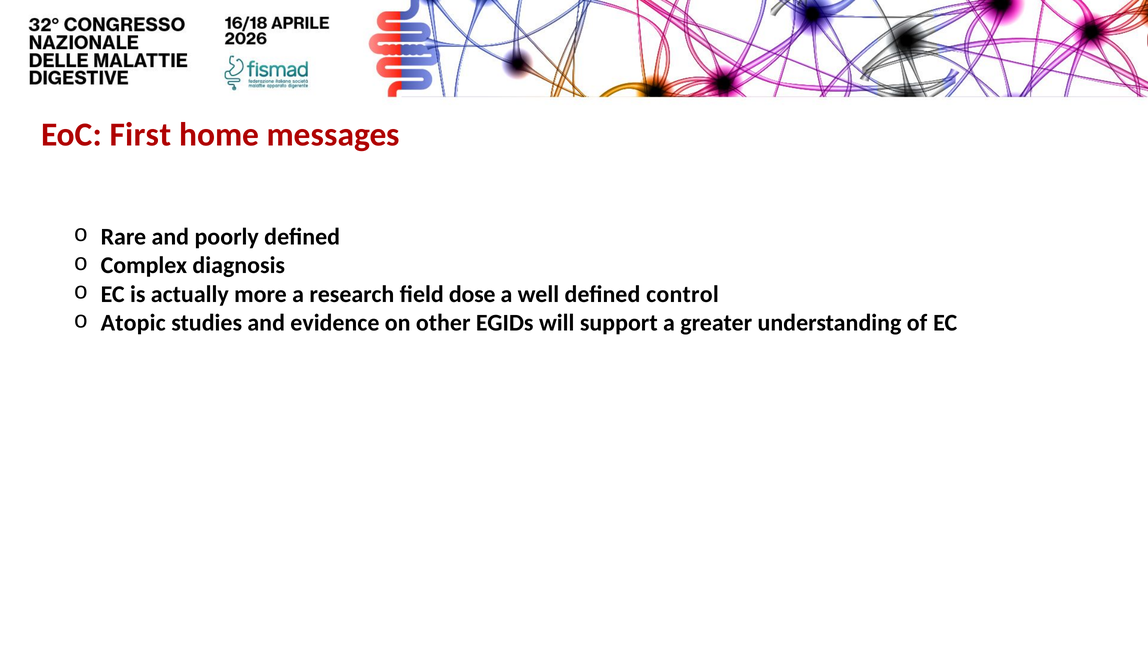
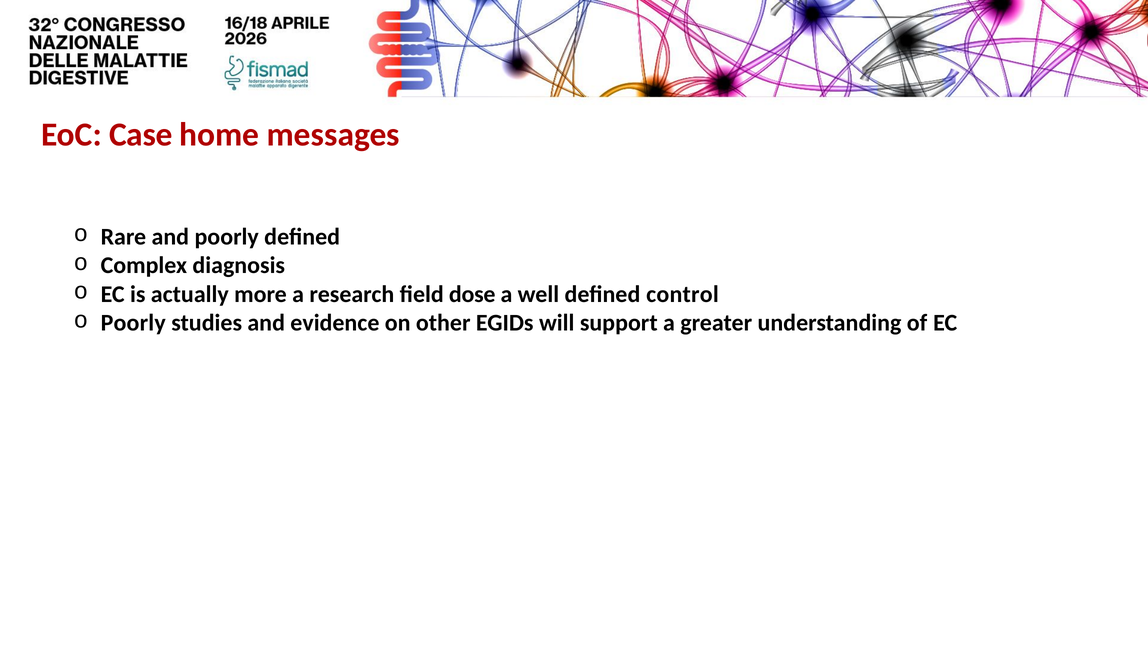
First: First -> Case (141, 135)
Atopic: Atopic -> Poorly (133, 323)
